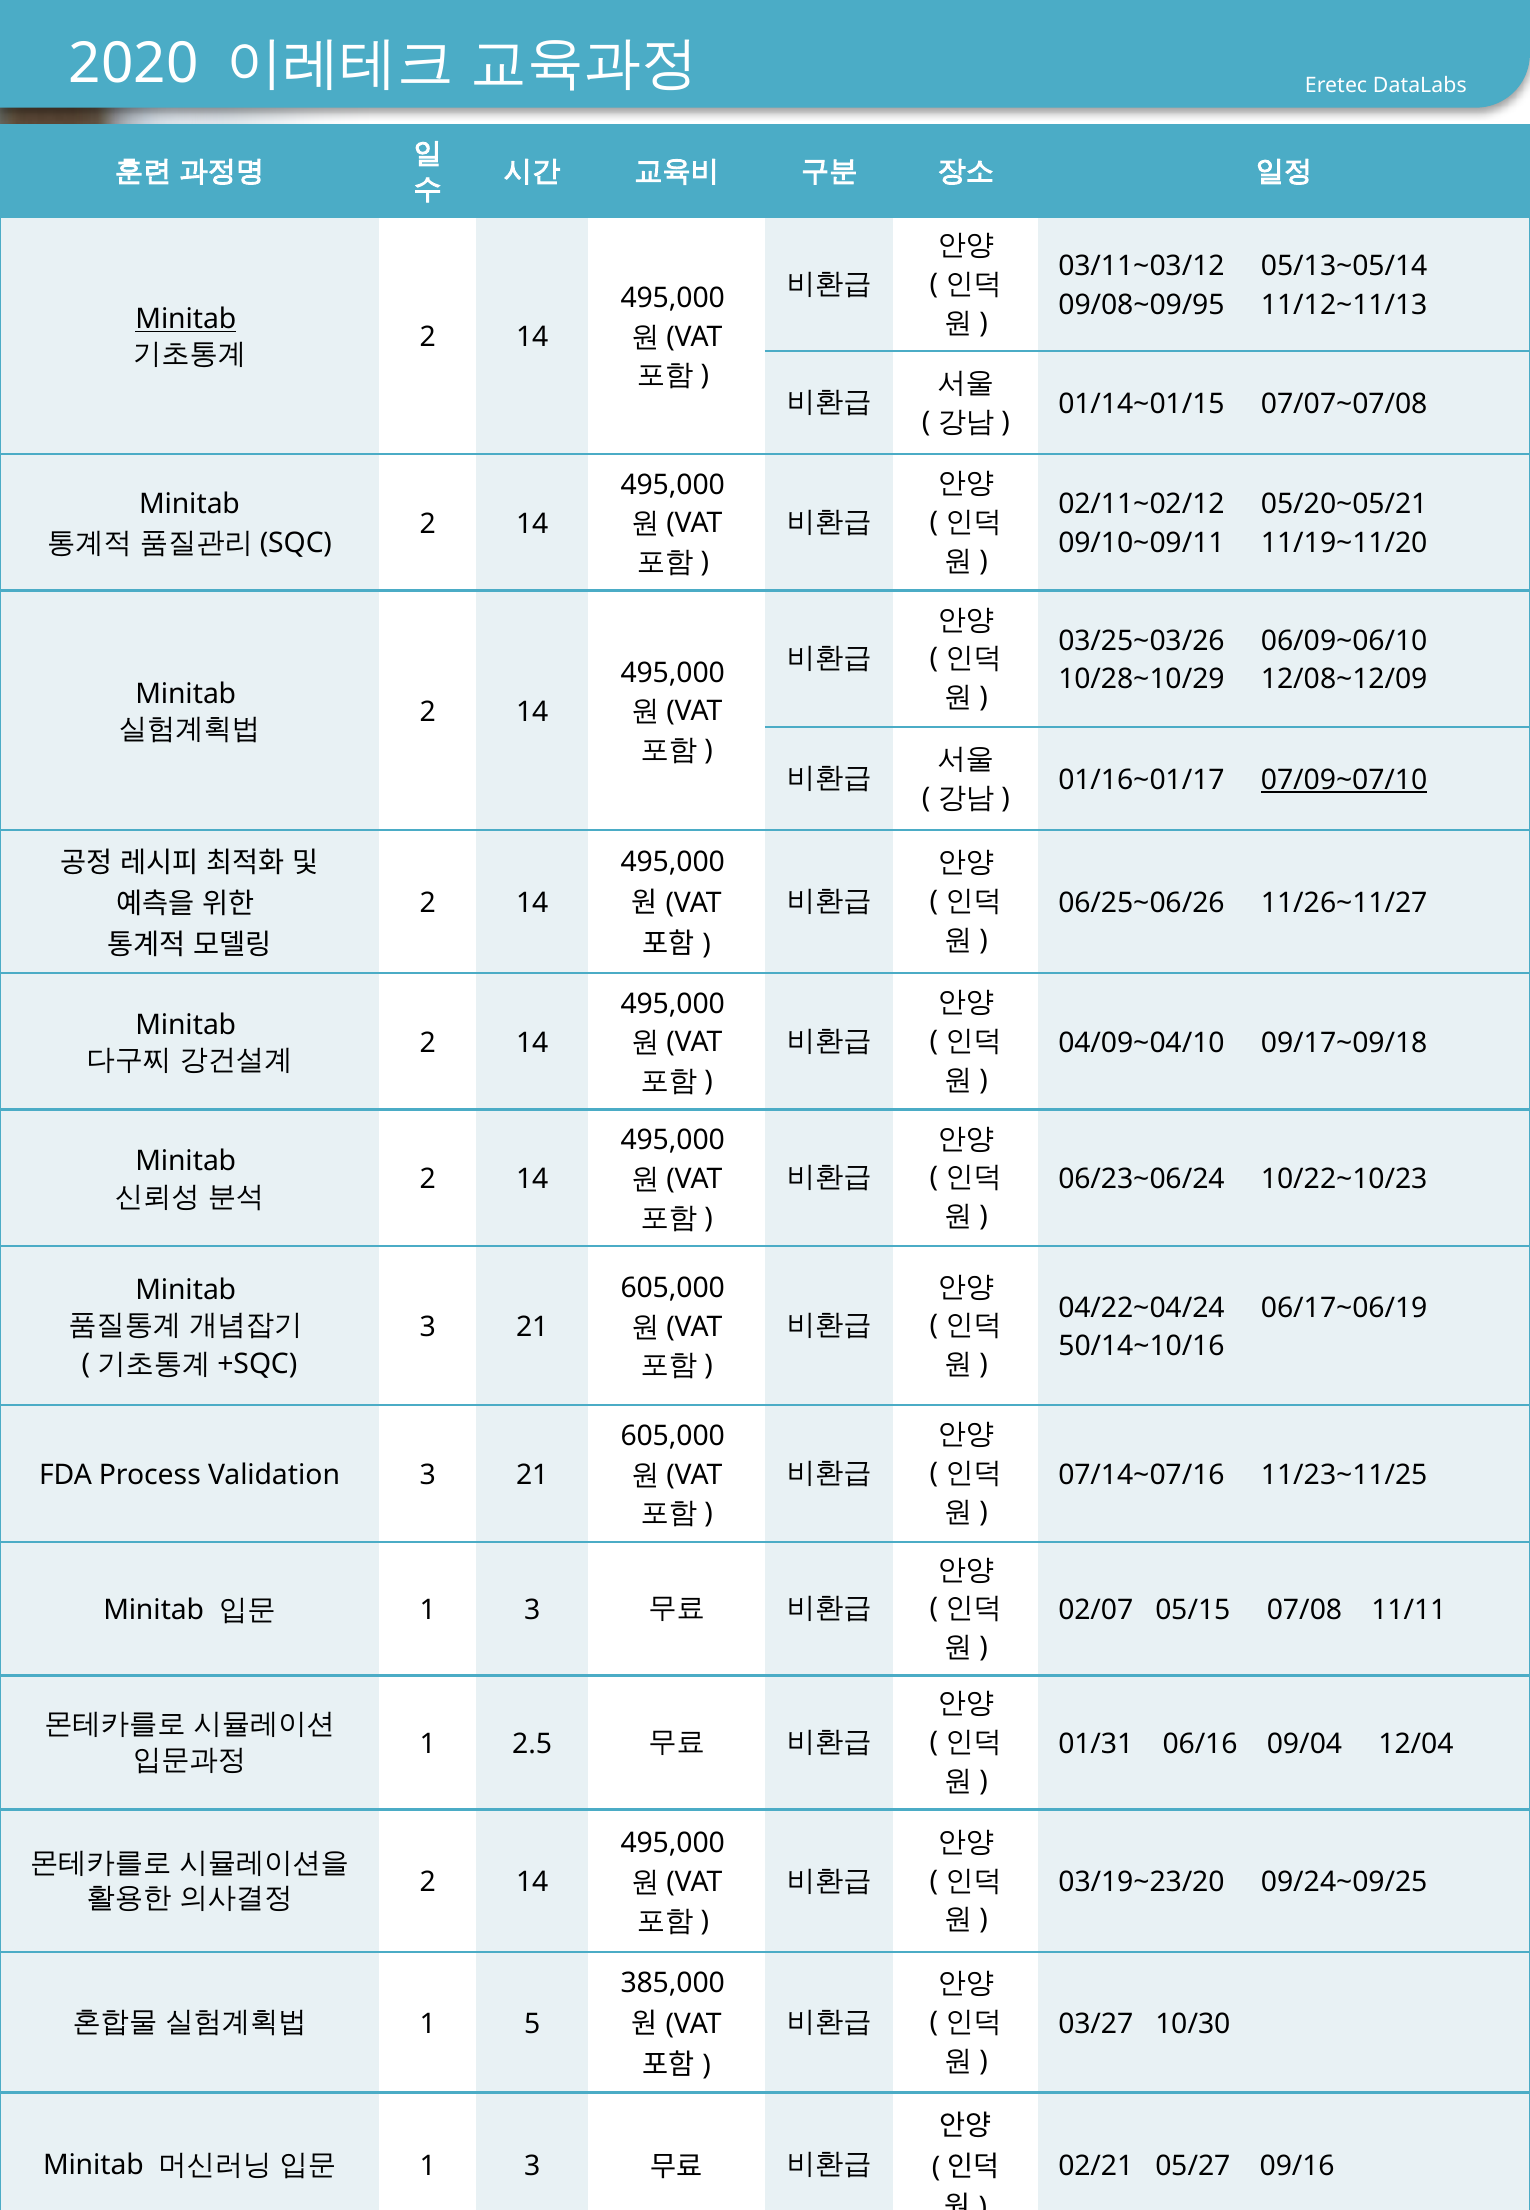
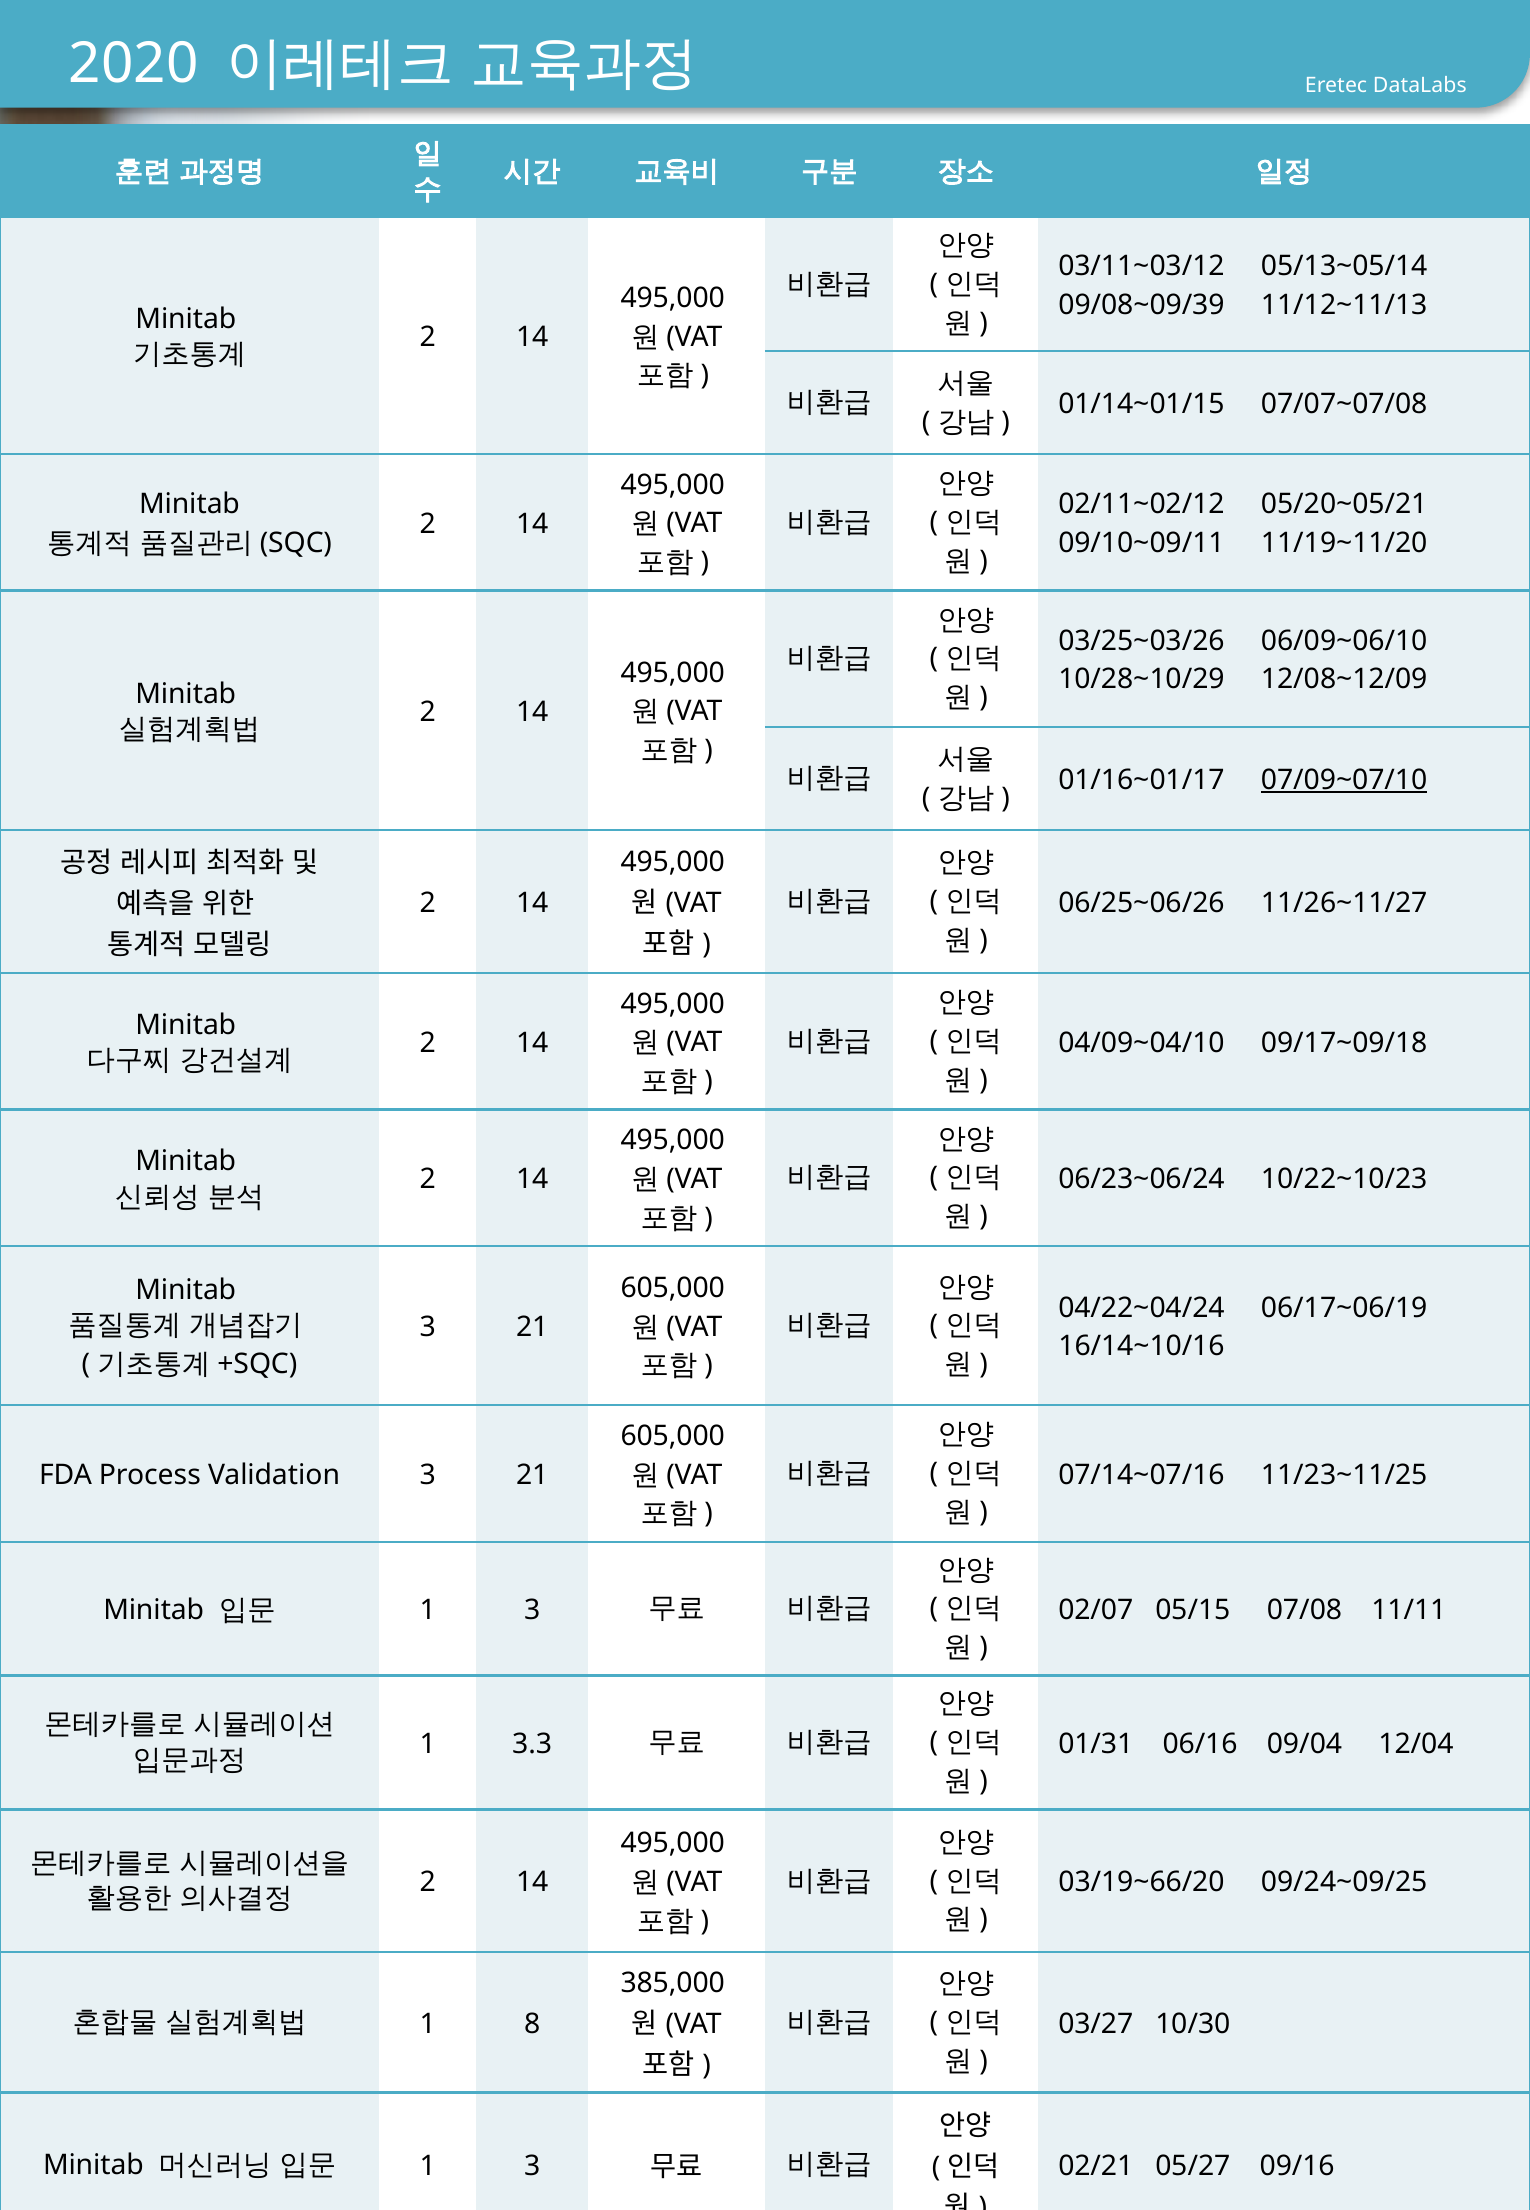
09/08~09/95: 09/08~09/95 -> 09/08~09/39 (1141, 305)
Minitab underline: present -> none (186, 319)
50/14~10/16: 50/14~10/16 -> 16/14~10/16 (1141, 1346)
2.5: 2.5 -> 3.3 (532, 1744)
03/19~23/20: 03/19~23/20 -> 03/19~66/20 (1141, 1882)
5: 5 -> 8 (532, 2024)
